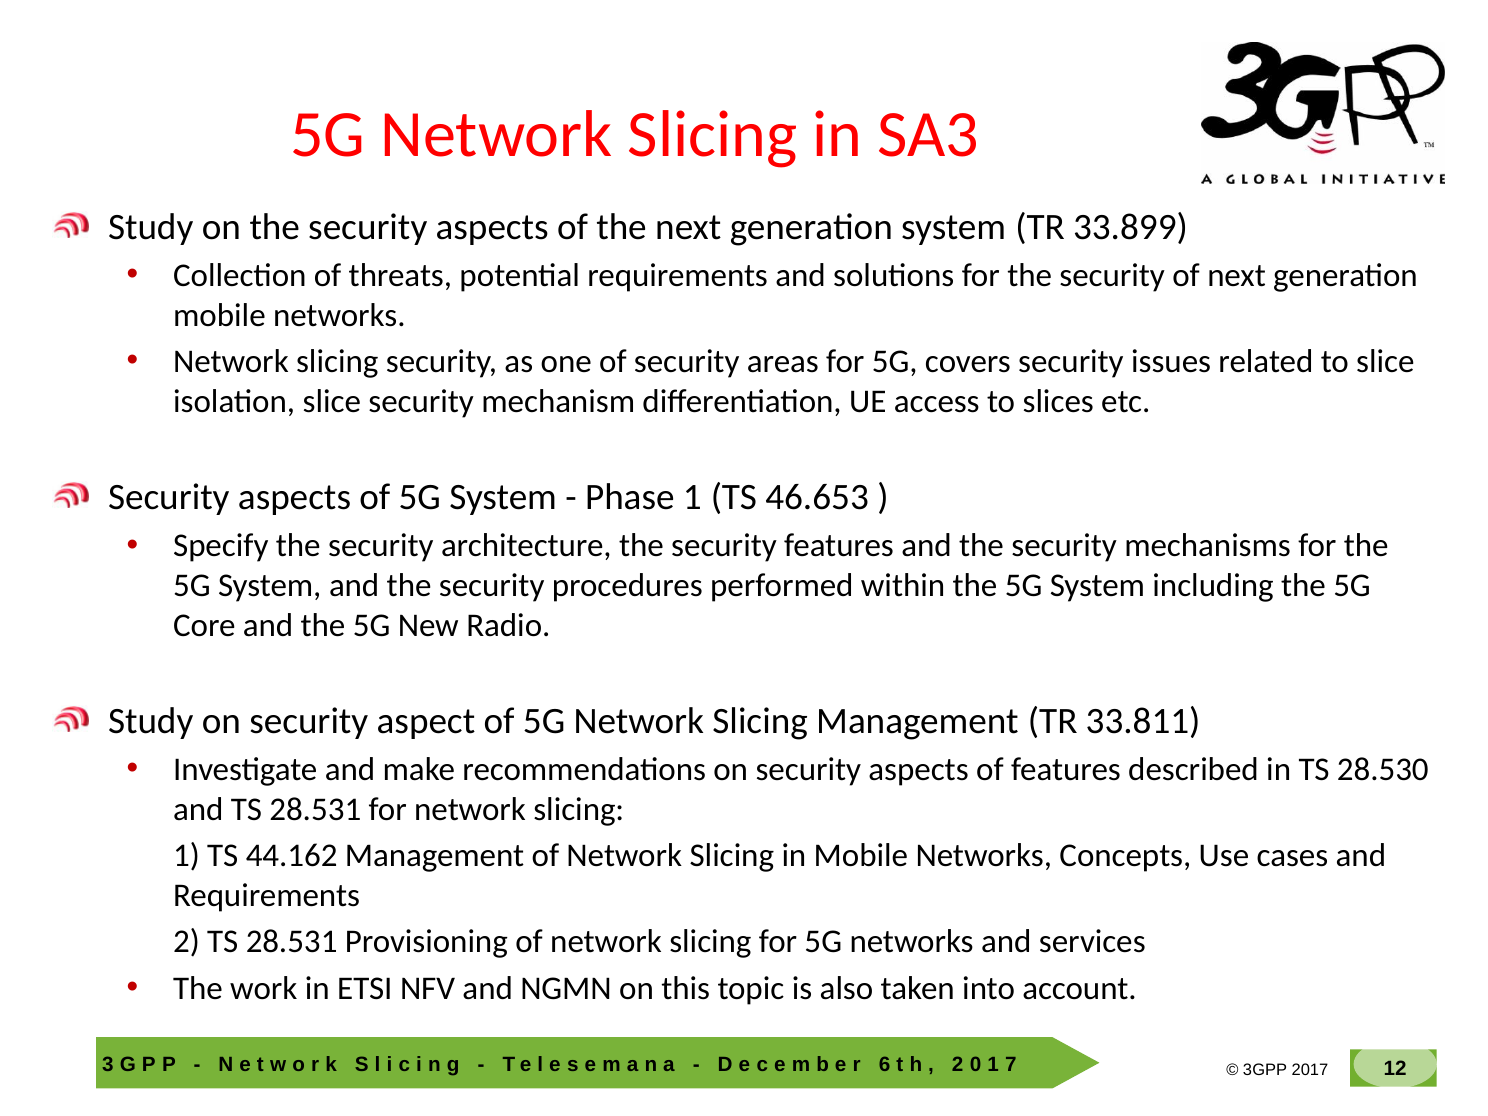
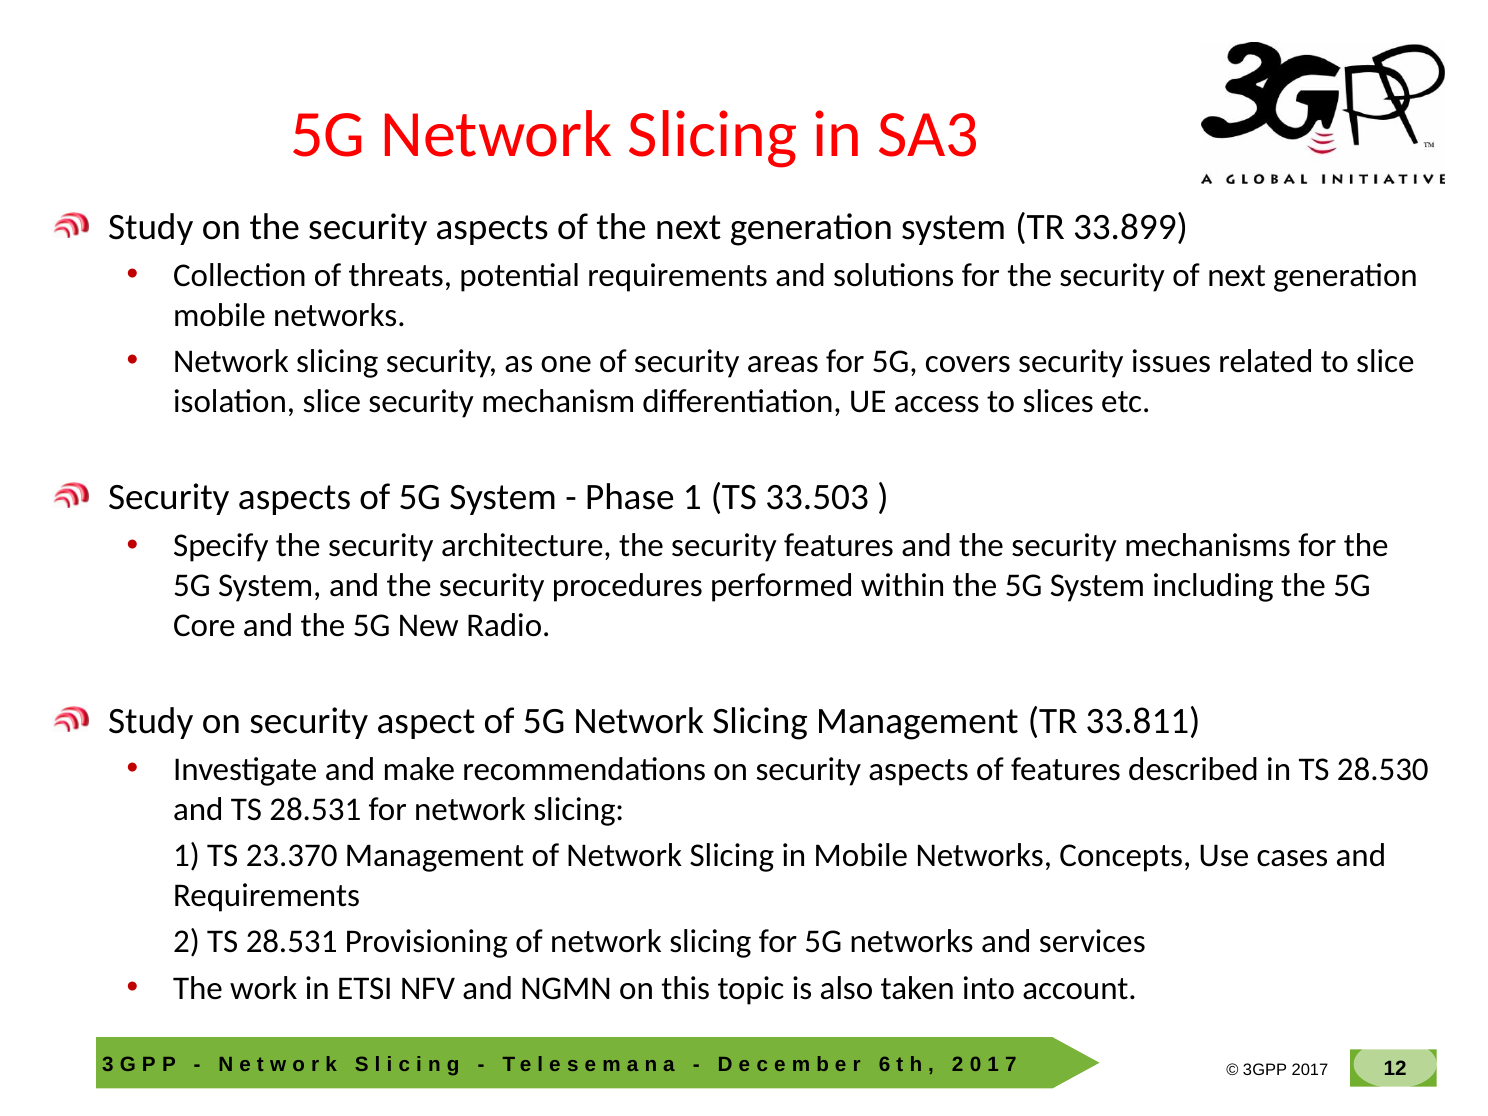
46.653: 46.653 -> 33.503 (817, 498)
44.162: 44.162 -> 23.370 (292, 856)
